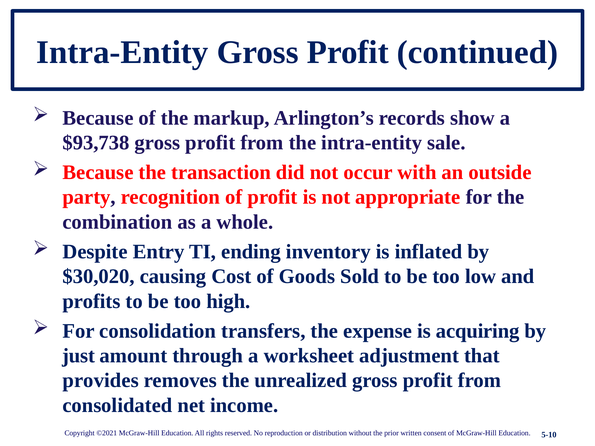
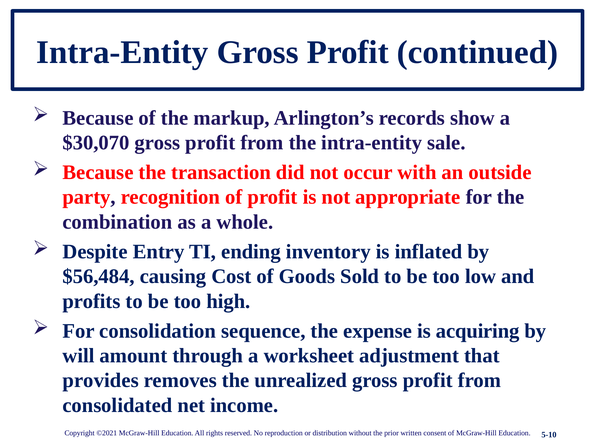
$93,738: $93,738 -> $30,070 (96, 143)
$30,020: $30,020 -> $56,484 (99, 277)
transfers: transfers -> sequence (263, 331)
just: just -> will (78, 356)
